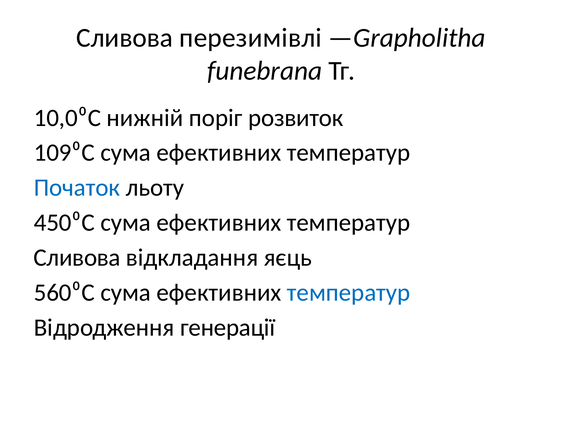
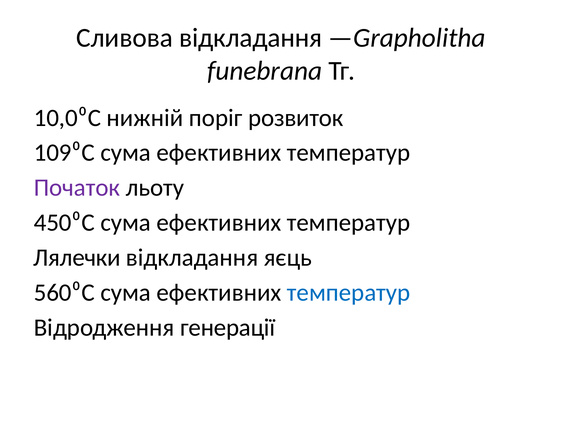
Сливова перезимівлі: перезимівлі -> відкладання (251, 38)
Початок colour: blue -> purple (77, 188)
Сливова: Сливова -> Лялечки (77, 258)
